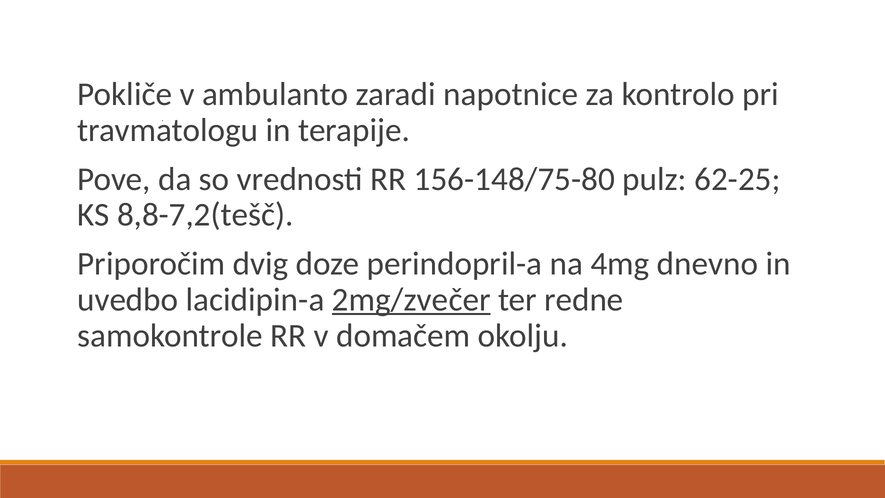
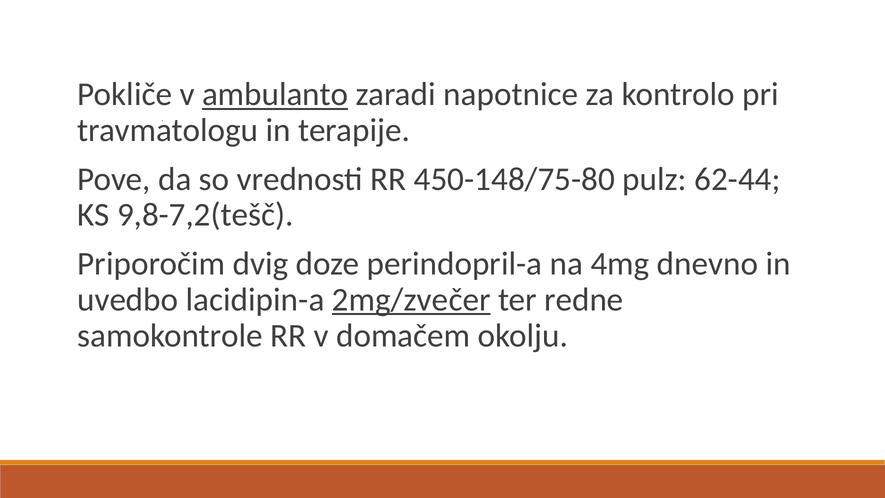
ambulanto underline: none -> present (275, 94)
156-148/75-80: 156-148/75-80 -> 450-148/75-80 (514, 179)
62-25: 62-25 -> 62-44 (737, 179)
8,8-7,2(tešč: 8,8-7,2(tešč -> 9,8-7,2(tešč (205, 215)
